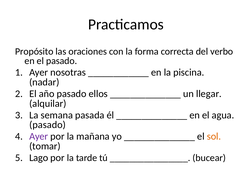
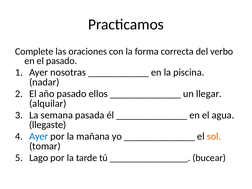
Propósito: Propósito -> Complete (34, 52)
pasado: pasado -> llegaste (48, 125)
Ayer colour: purple -> blue (39, 136)
